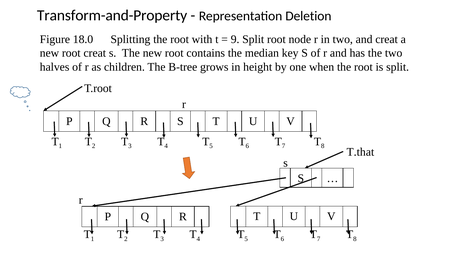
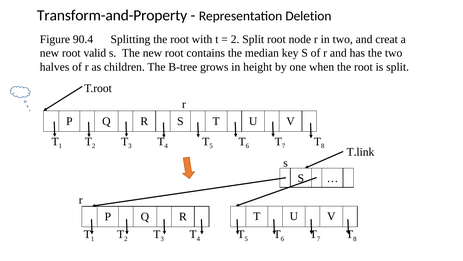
18.0: 18.0 -> 90.4 (83, 39)
9: 9 -> 2 (235, 39)
root creat: creat -> valid (95, 53)
T.that: T.that -> T.link (360, 152)
